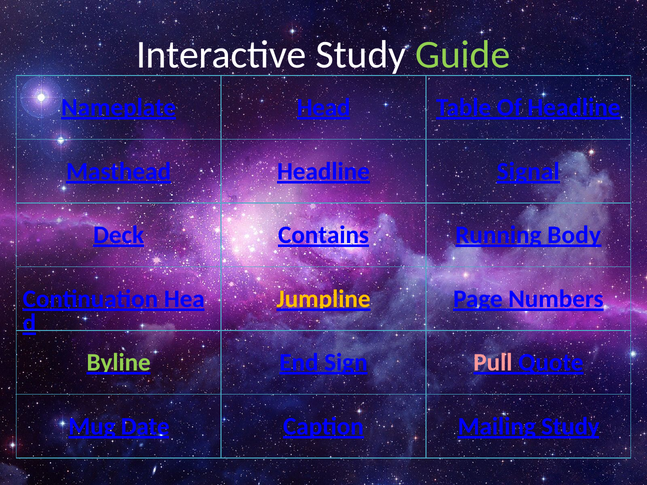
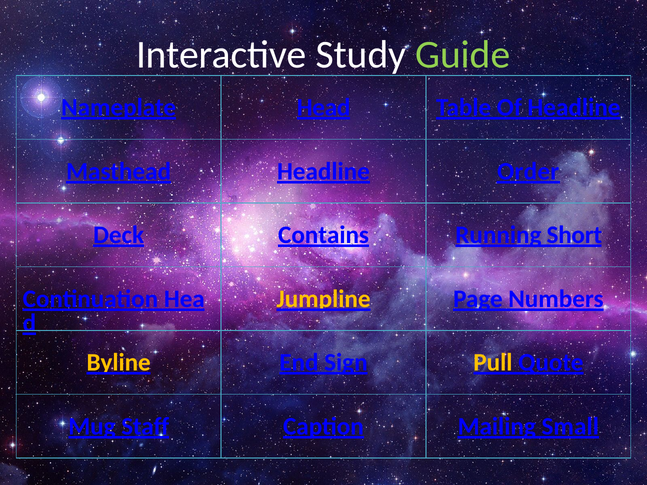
Signal: Signal -> Order (528, 171)
Body: Body -> Short (574, 235)
Byline colour: light green -> yellow (119, 363)
Pull colour: pink -> yellow (493, 363)
Date: Date -> Staff (145, 427)
Mailing Study: Study -> Small (570, 427)
